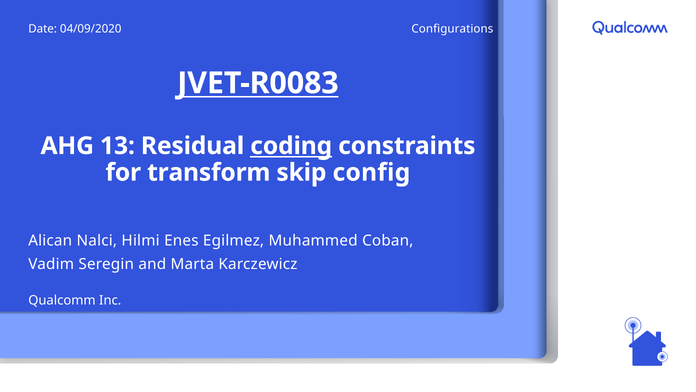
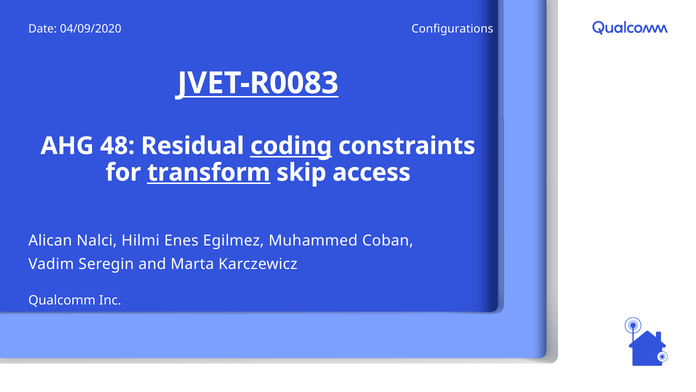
13: 13 -> 48 (117, 146)
transform underline: none -> present (209, 172)
config: config -> access (372, 172)
